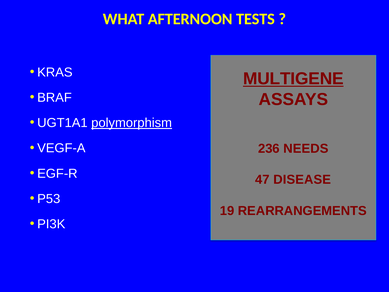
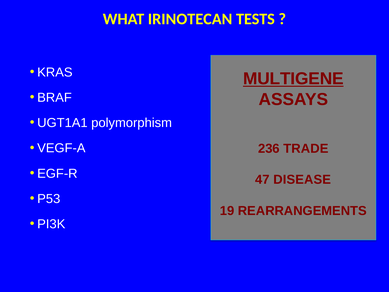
AFTERNOON: AFTERNOON -> IRINOTECAN (190, 19)
polymorphism underline: present -> none (132, 123)
NEEDS: NEEDS -> TRADE (306, 148)
